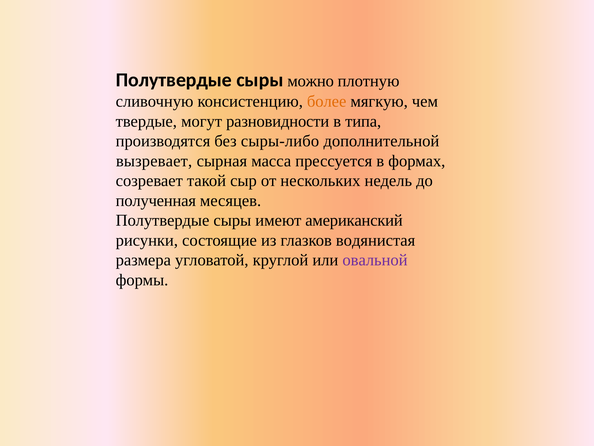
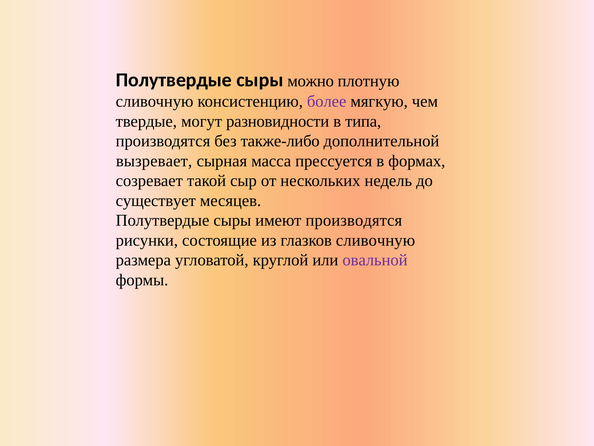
более colour: orange -> purple (327, 101)
сыры-либо: сыры-либо -> также-либо (280, 141)
полученная: полученная -> существует (156, 200)
имеют американский: американский -> производятся (354, 220)
глазков водянистая: водянистая -> сливочную (376, 240)
